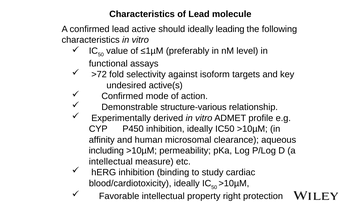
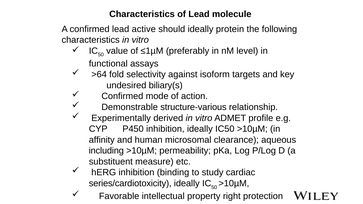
leading: leading -> protein (230, 29)
>72: >72 -> >64 (99, 75)
active(s: active(s -> biliary(s (166, 85)
intellectual: intellectual -> substituent (111, 162)
blood/cardiotoxicity: blood/cardiotoxicity -> series/cardiotoxicity (130, 183)
